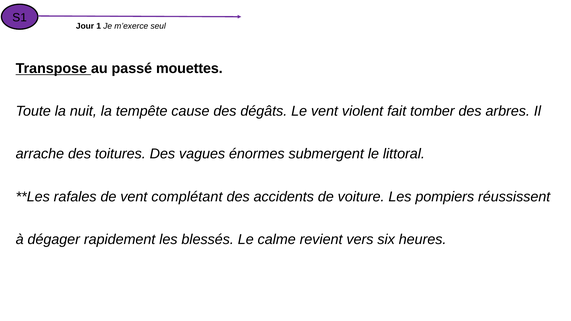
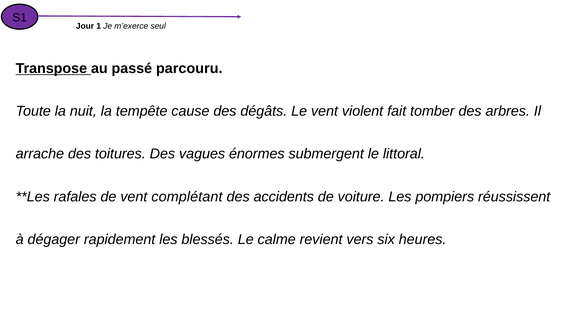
mouettes: mouettes -> parcouru (189, 68)
